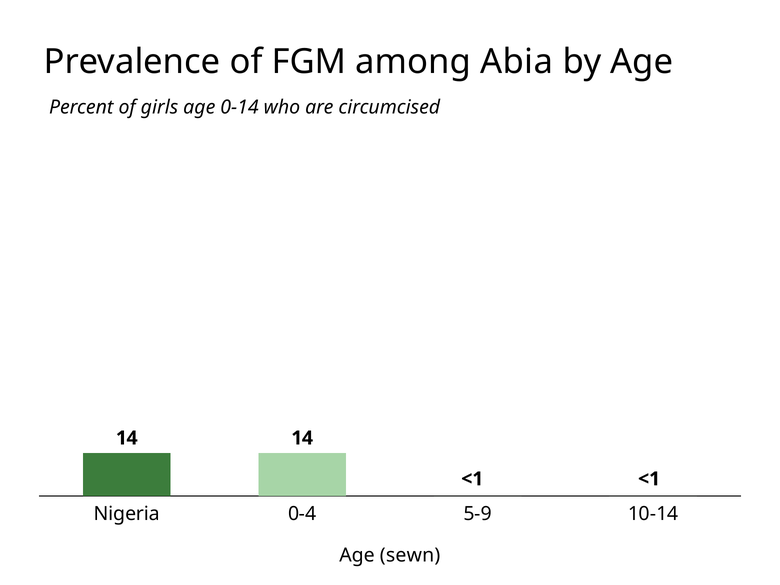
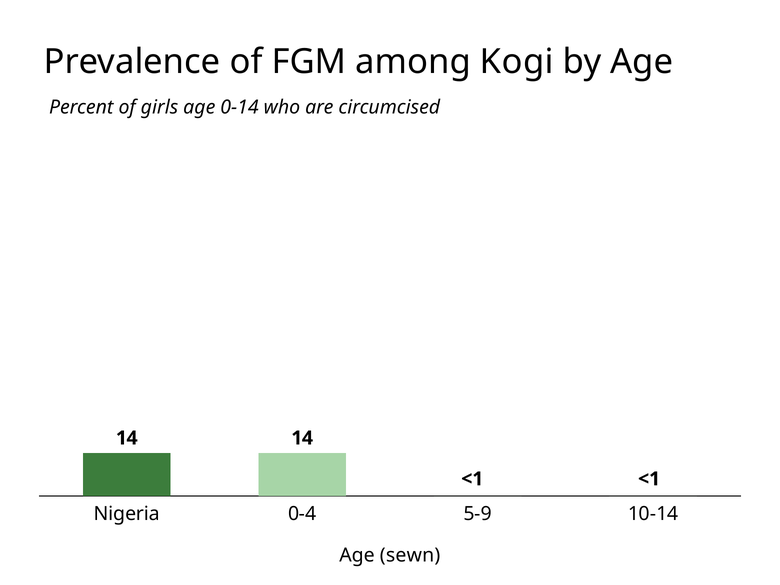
Abia: Abia -> Kogi (517, 62)
